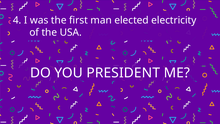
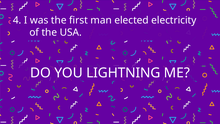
PRESIDENT: PRESIDENT -> LIGHTNING (123, 73)
